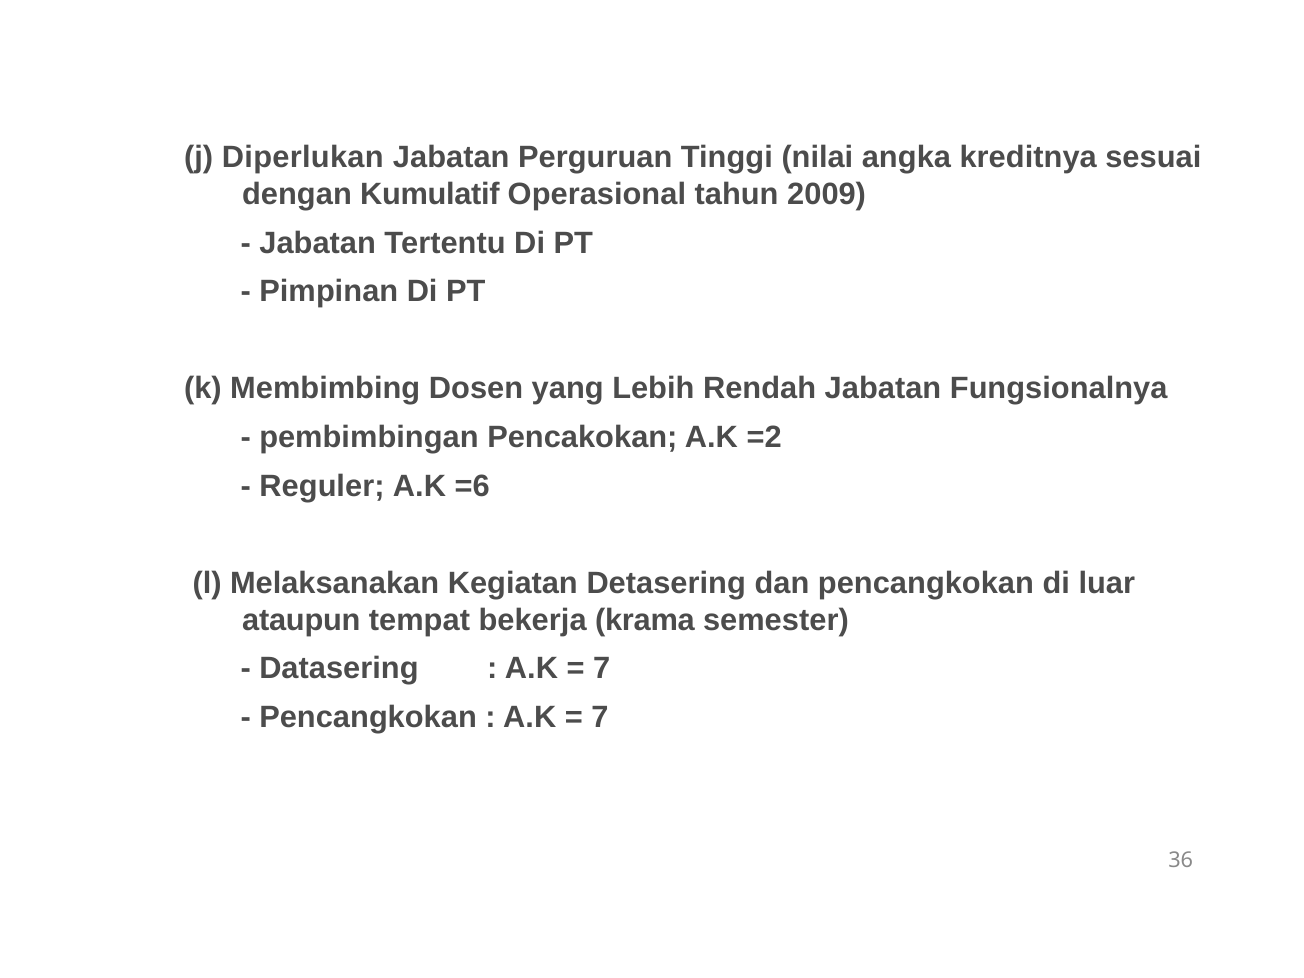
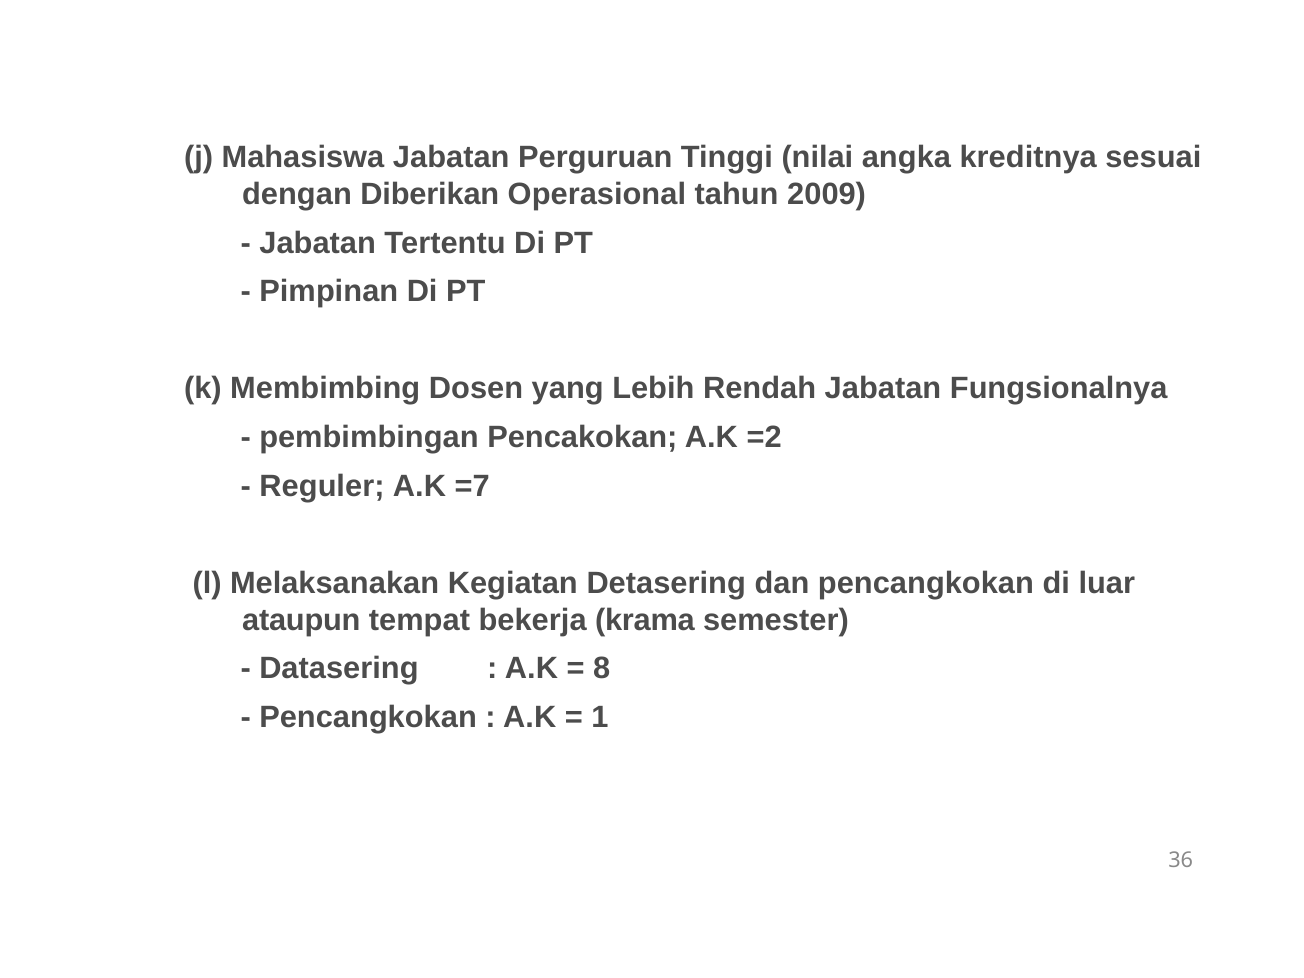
Diperlukan: Diperlukan -> Mahasiswa (303, 158)
Kumulatif: Kumulatif -> Diberikan (430, 195)
=6: =6 -> =7 (472, 486)
7: 7 -> 8 (602, 669)
7: 7 -> 1 (600, 717)
